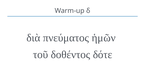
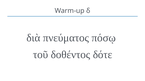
ἡμῶν: ἡμῶν -> πόσῳ (104, 38)
